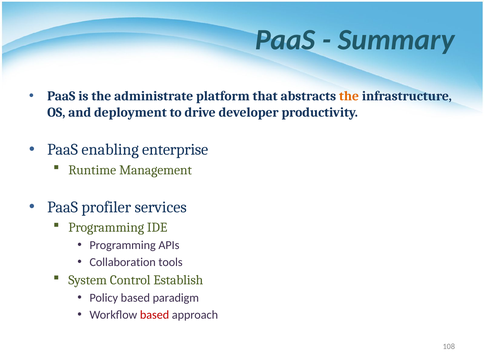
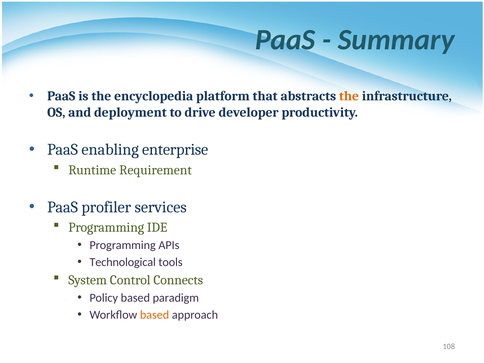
administrate: administrate -> encyclopedia (154, 96)
Management: Management -> Requirement (156, 170)
Collaboration: Collaboration -> Technological (123, 262)
Establish: Establish -> Connects (178, 280)
based colour: red -> orange (155, 315)
